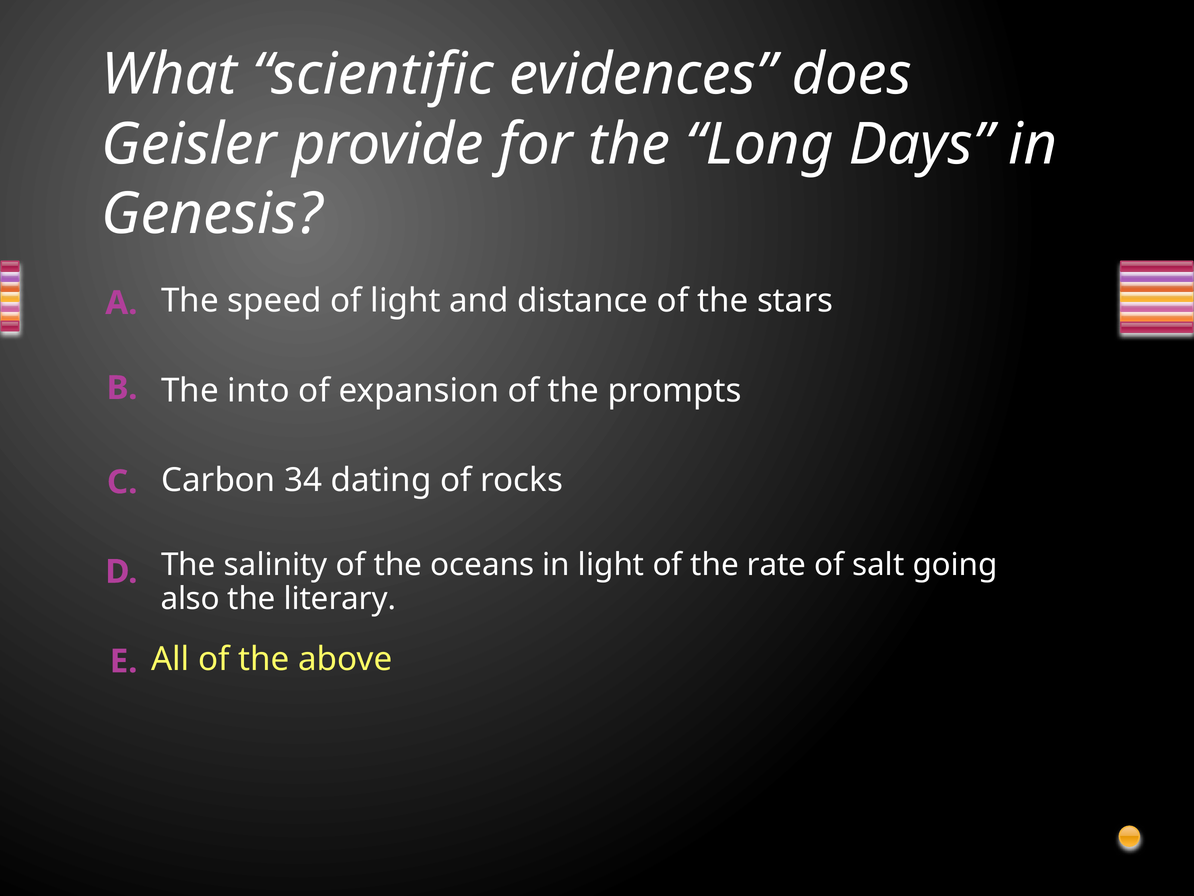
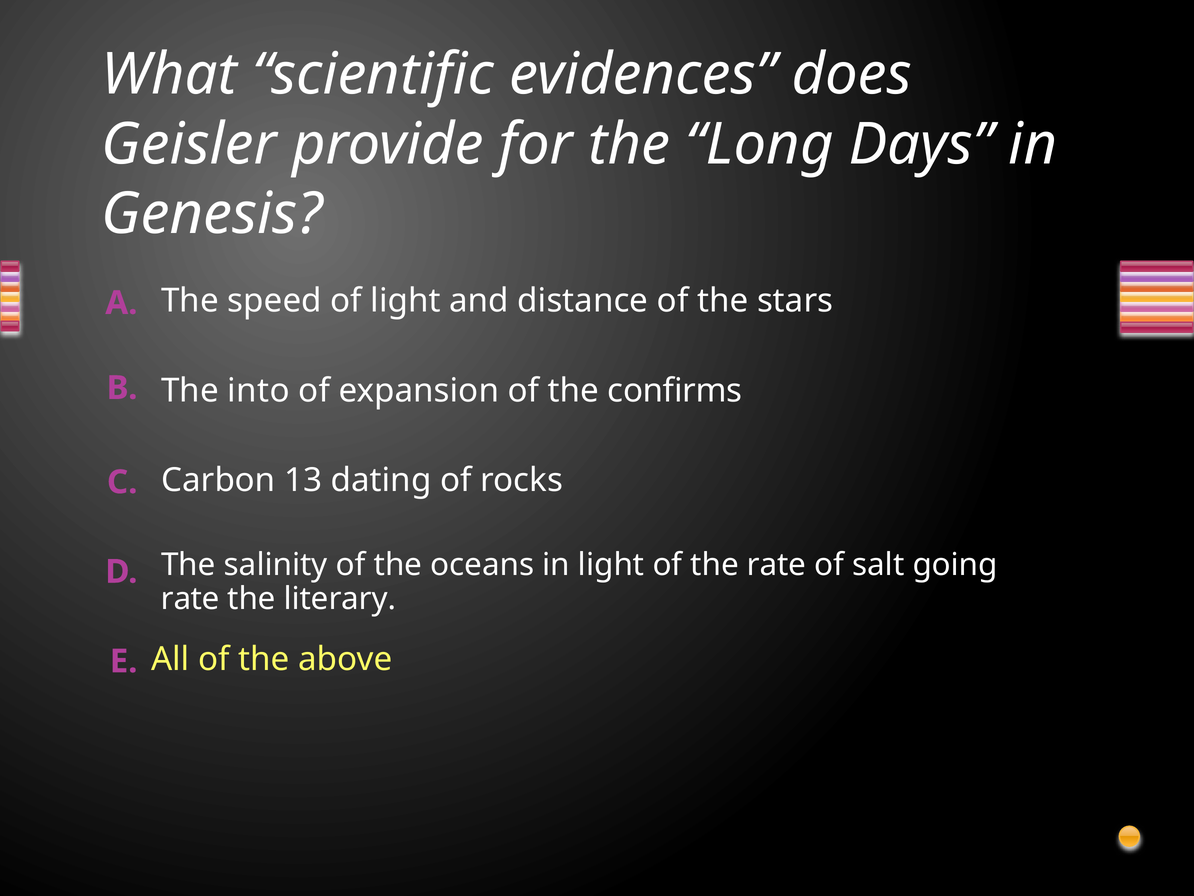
prompts: prompts -> confirms (675, 390)
34: 34 -> 13 (303, 480)
also: also -> rate (190, 598)
